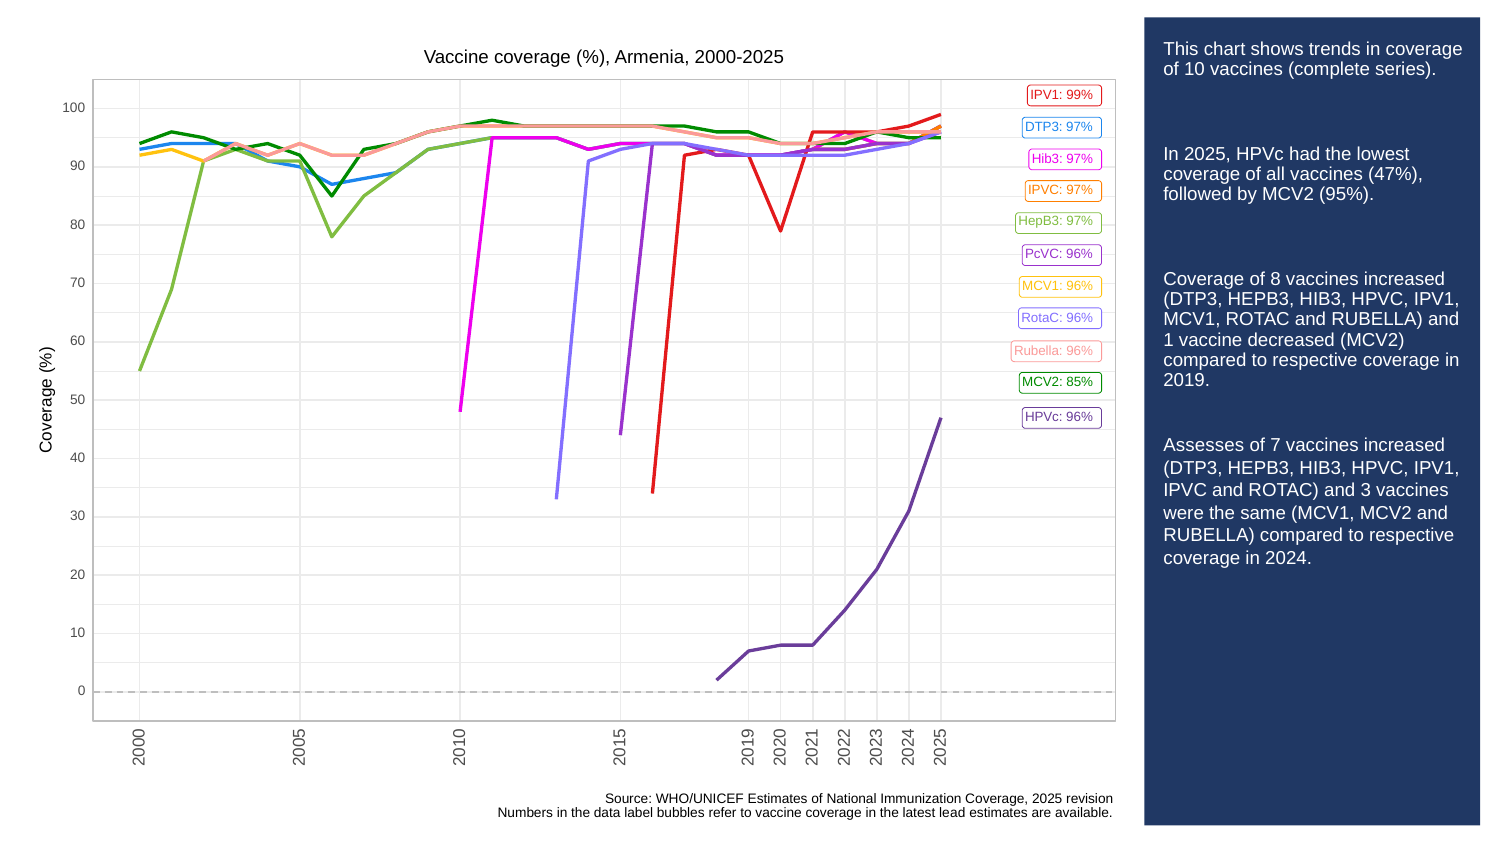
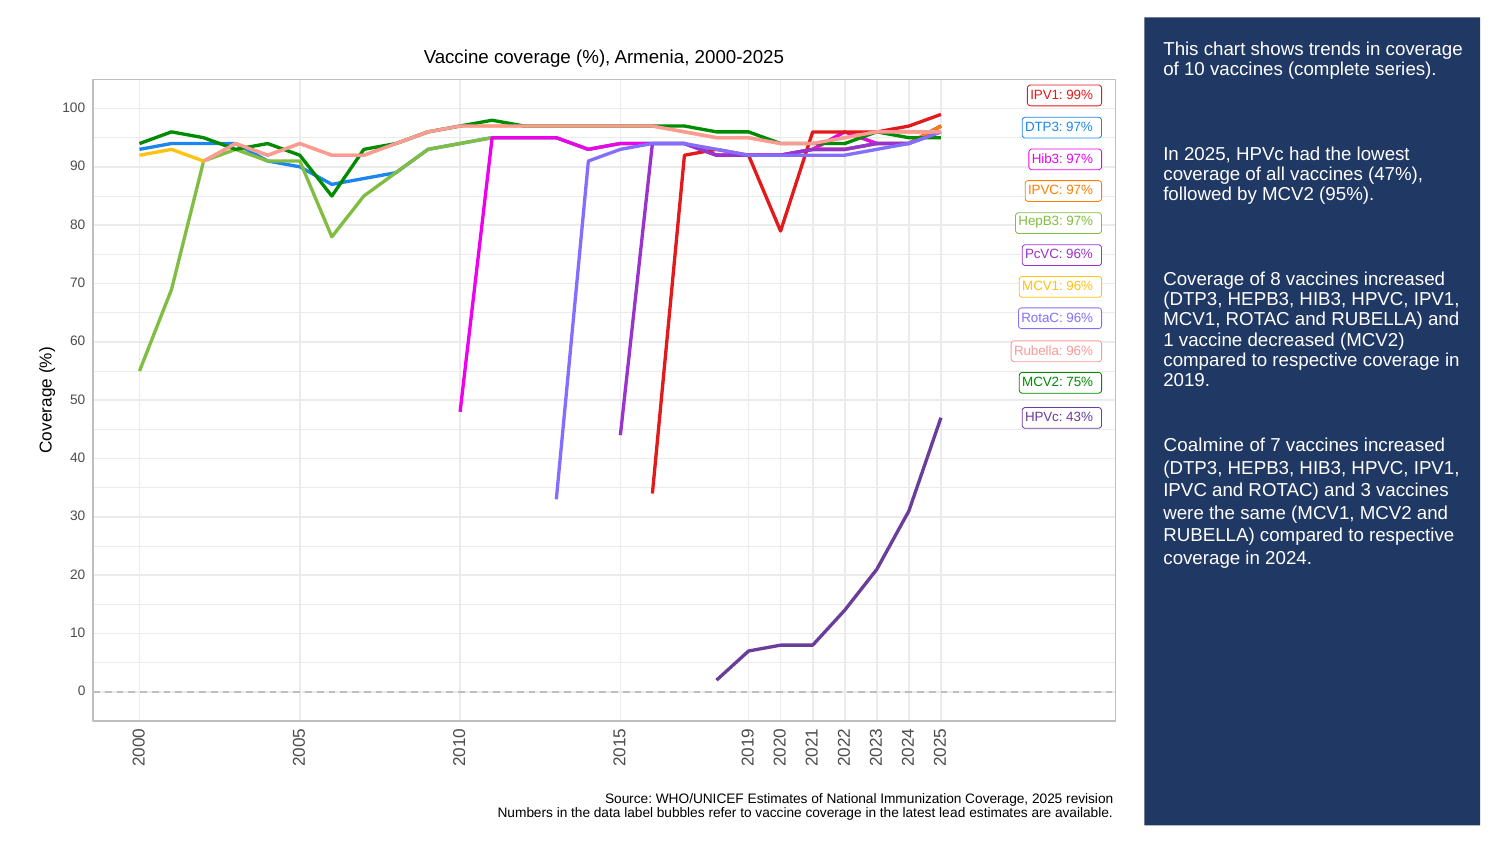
85%: 85% -> 75% (1080, 382)
HPVc 96%: 96% -> 43% (1080, 417)
Assesses: Assesses -> Coalmine (1204, 446)
